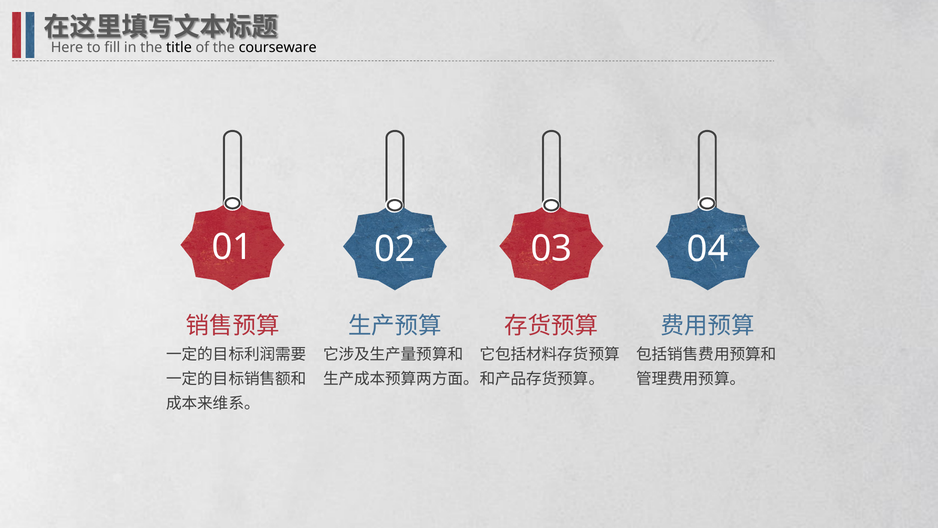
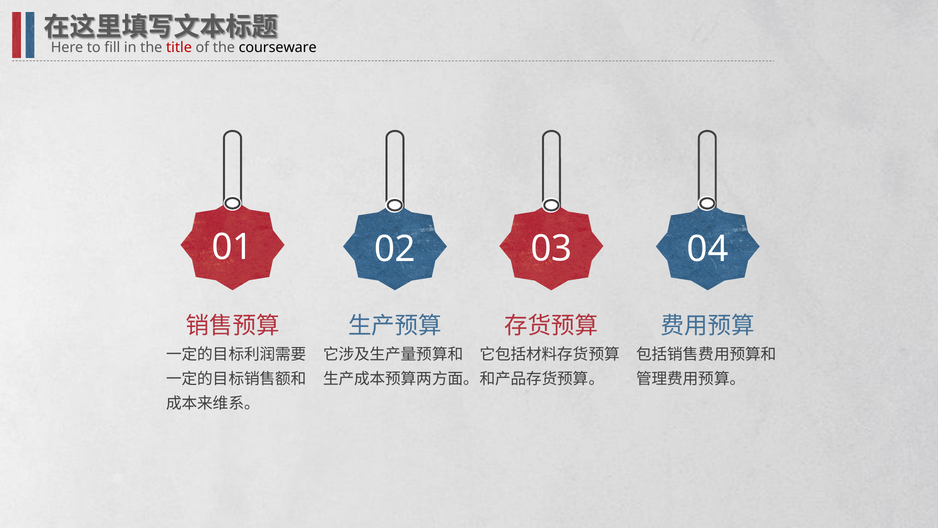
title colour: black -> red (179, 48)
